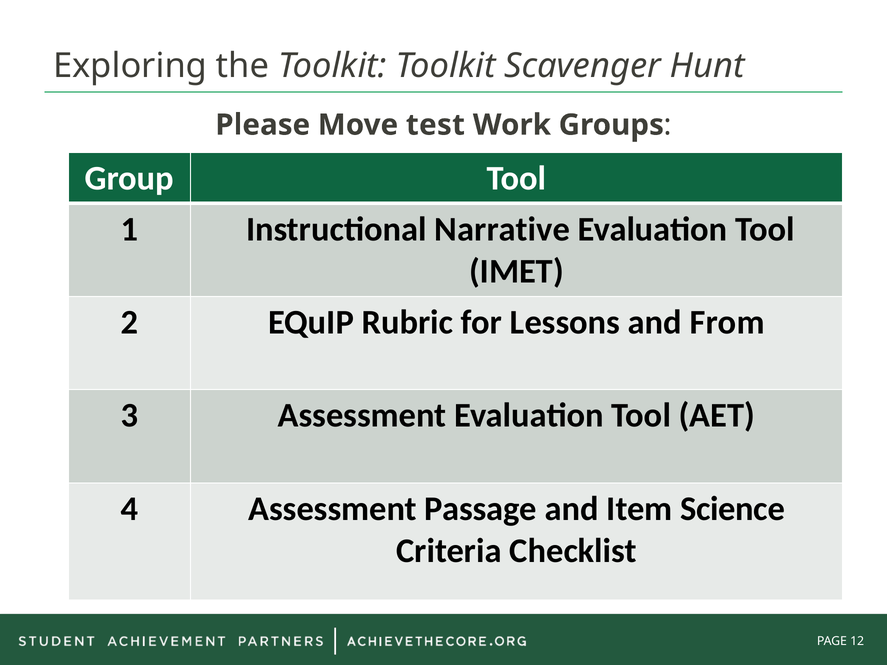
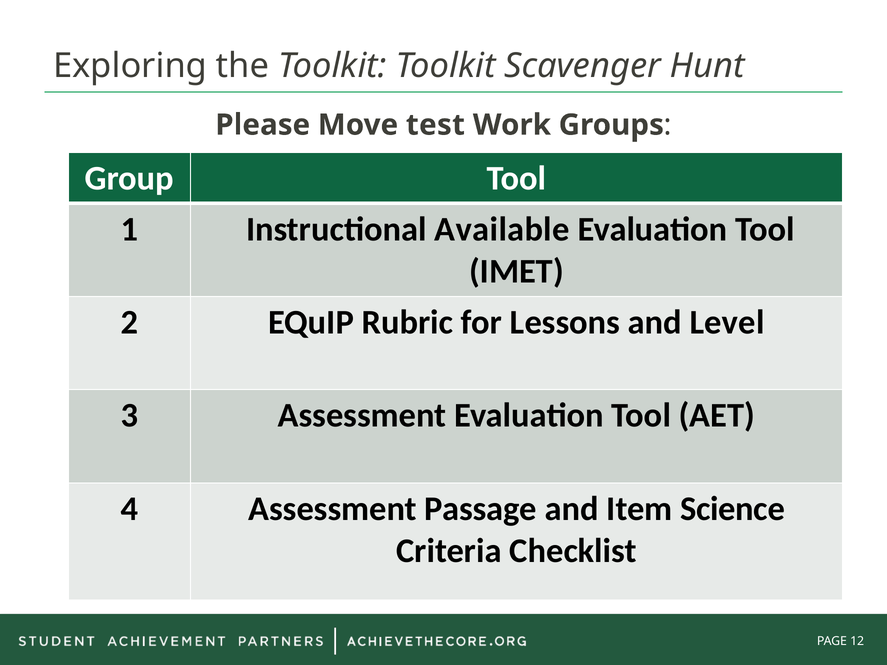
Narrative: Narrative -> Available (502, 229)
From: From -> Level (727, 322)
